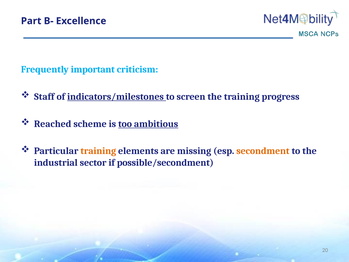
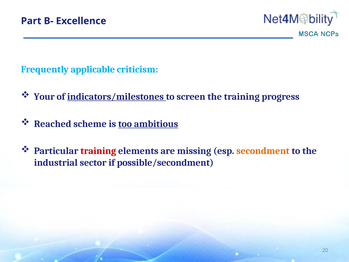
important: important -> applicable (93, 69)
Staff: Staff -> Your (44, 97)
training colour: orange -> red (98, 151)
